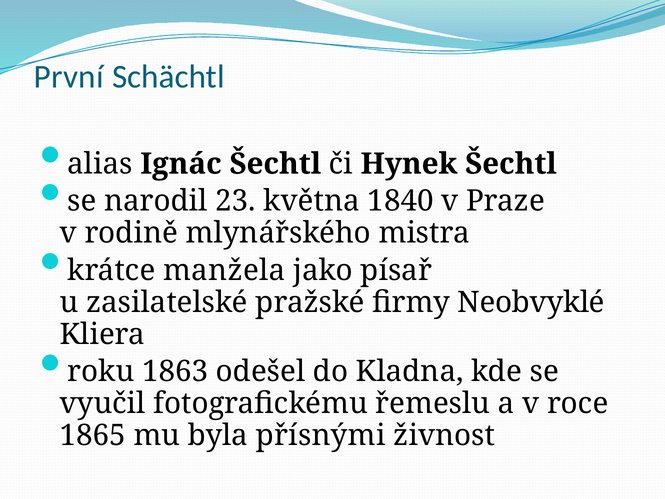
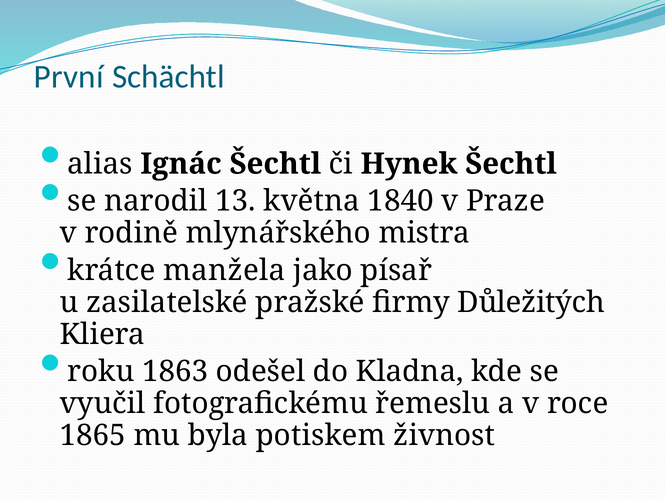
23: 23 -> 13 (236, 201)
Neobvyklé: Neobvyklé -> Důležitých (531, 302)
přísnými: přísnými -> potiskem (321, 435)
